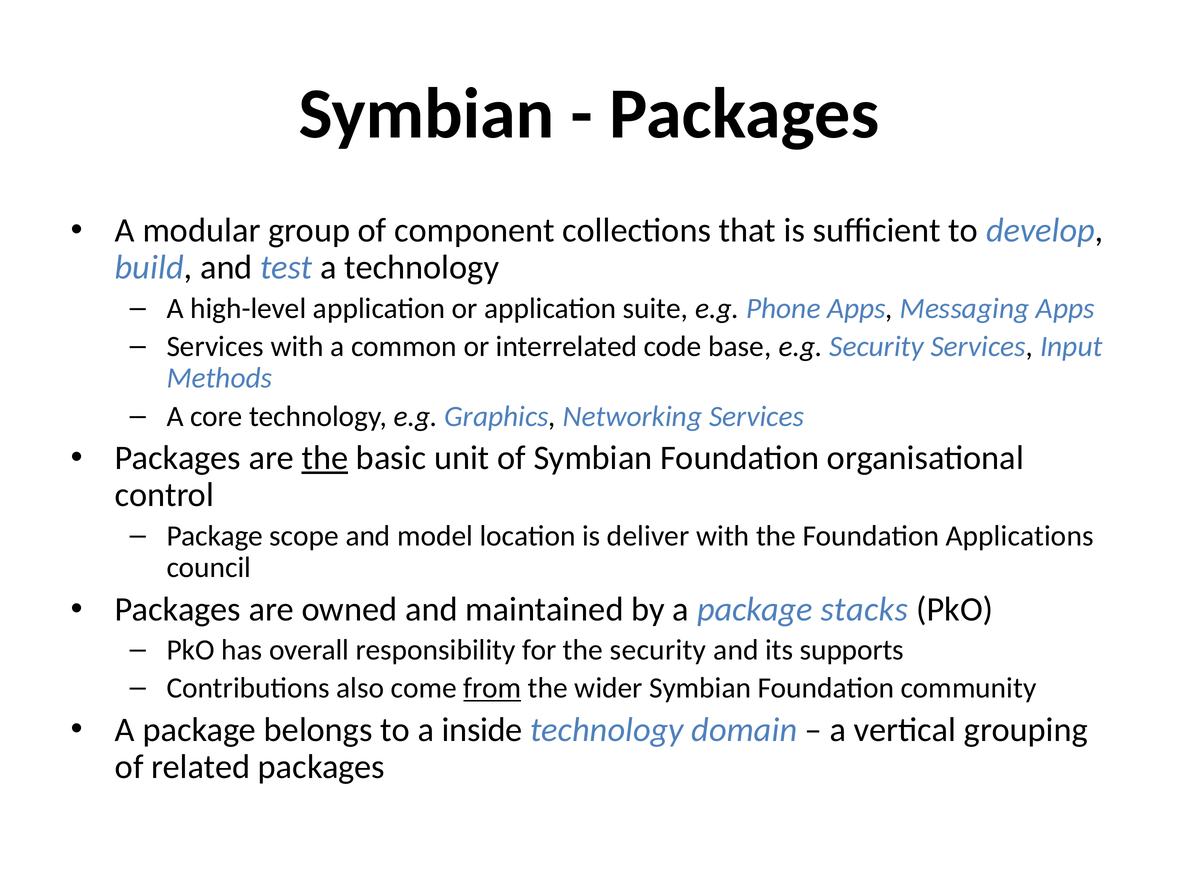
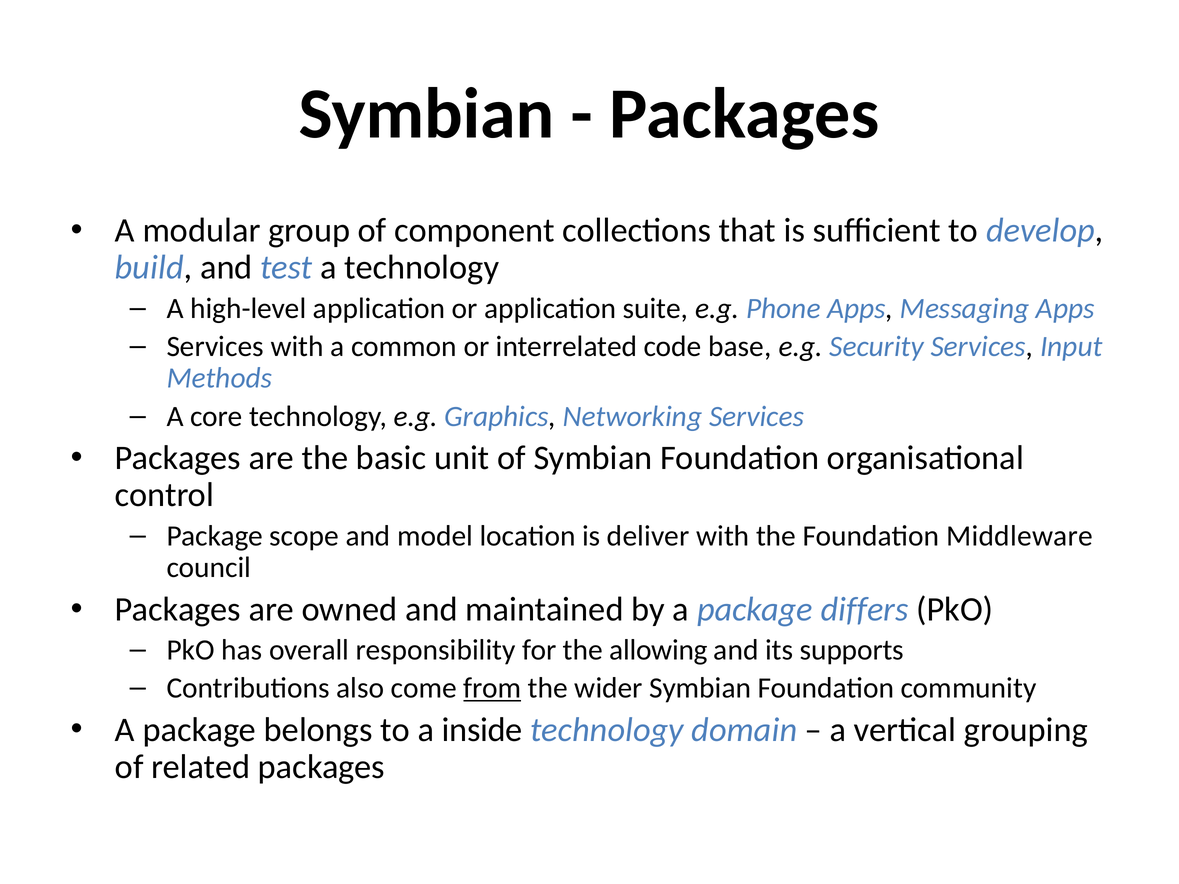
the underline: present -> none (325, 458)
Applications: Applications -> Middleware (1020, 536)
stacks: stacks -> differs (865, 609)
the security: security -> allowing (658, 650)
